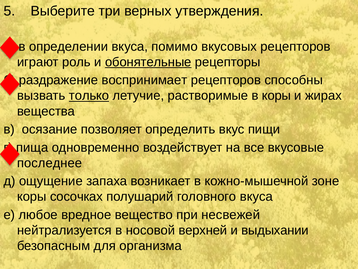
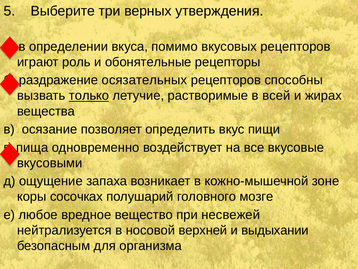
обонятельные underline: present -> none (148, 62)
воспринимает: воспринимает -> осязательных (144, 80)
в коры: коры -> всей (276, 96)
последнее: последнее -> вкусовыми (50, 163)
головного вкуса: вкуса -> мозге (256, 196)
